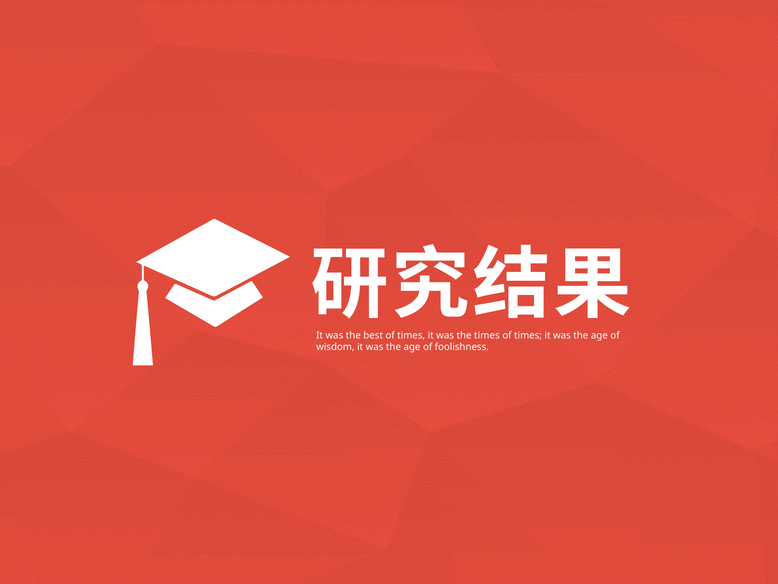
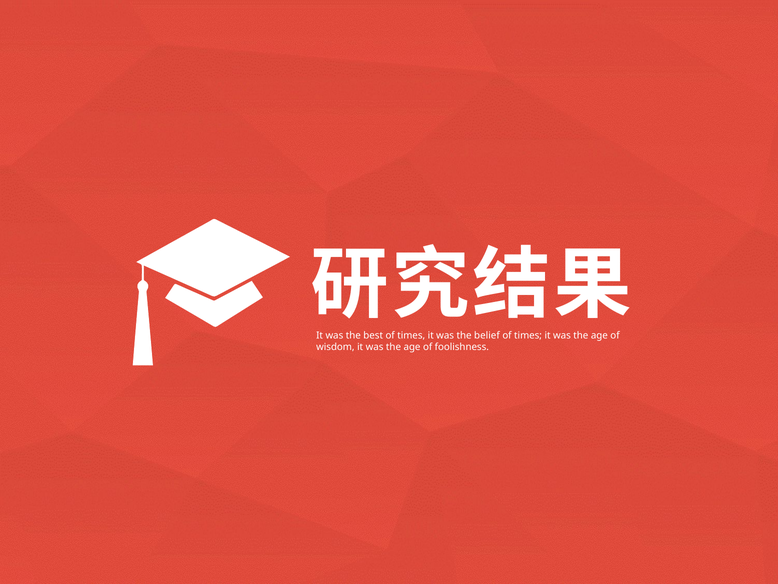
the times: times -> belief (487, 335)
